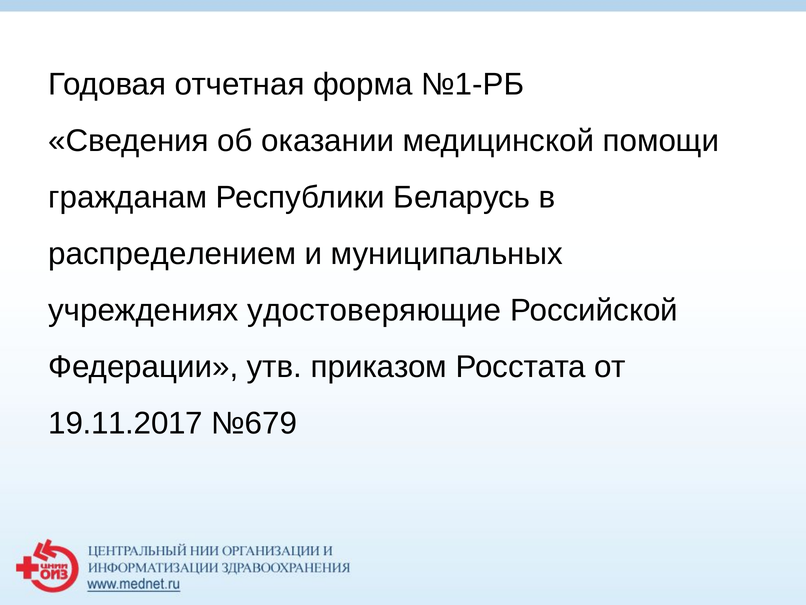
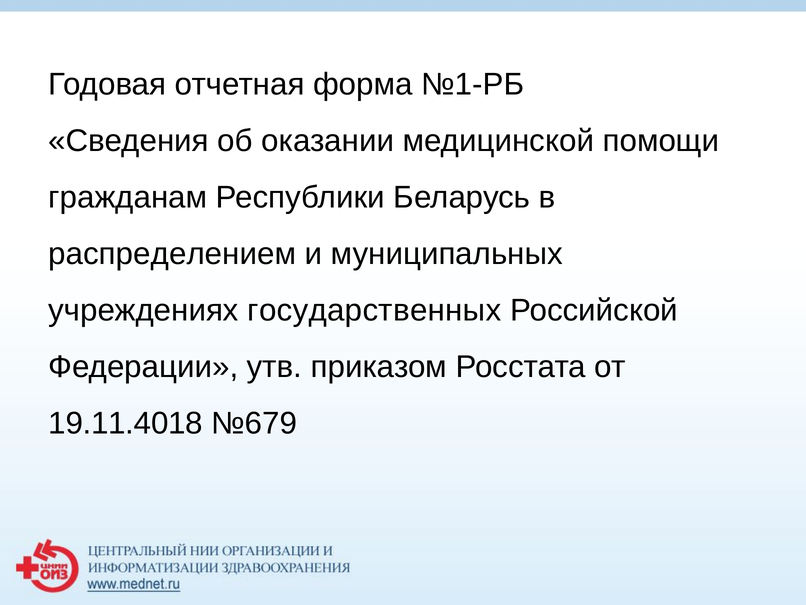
удостоверяющие: удостоверяющие -> государственных (374, 310)
19.11.2017: 19.11.2017 -> 19.11.4018 (126, 423)
